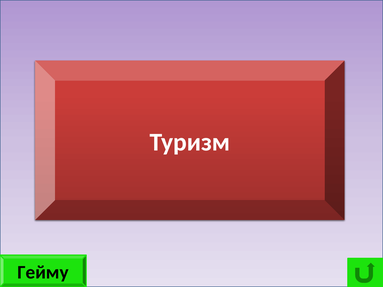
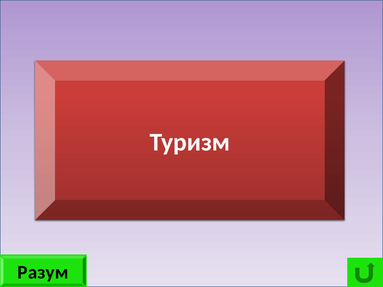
Гейму: Гейму -> Разум (43, 273)
